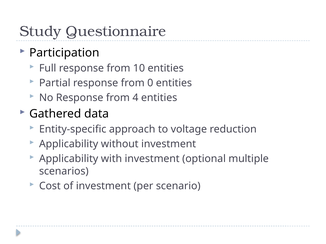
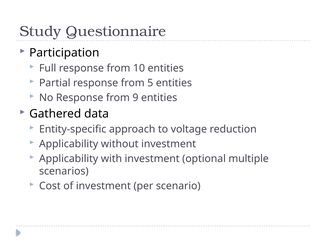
0: 0 -> 5 (150, 83)
4: 4 -> 9 (135, 98)
